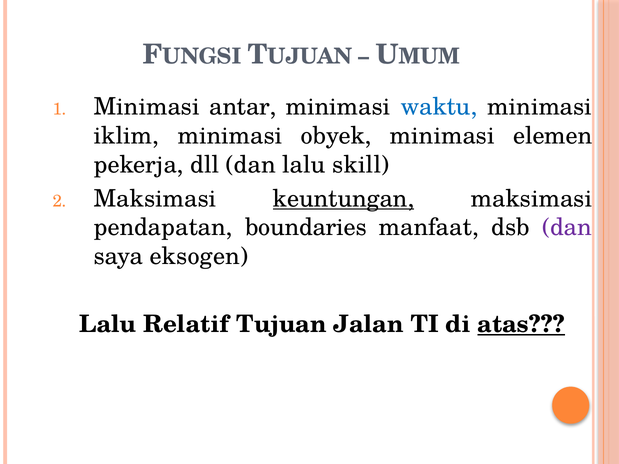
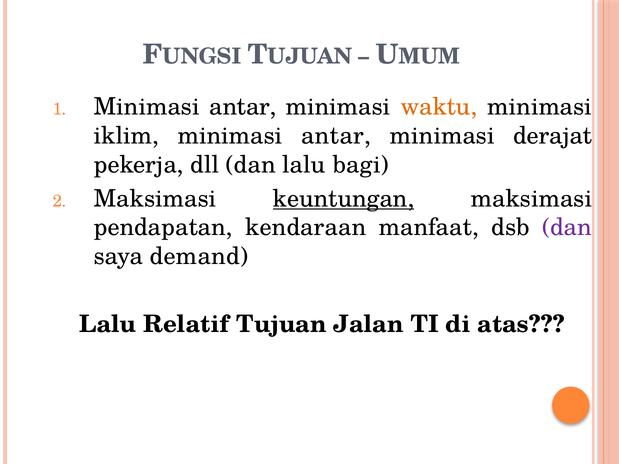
waktu colour: blue -> orange (439, 107)
obyek: obyek -> antar (336, 136)
elemen: elemen -> derajat (553, 136)
skill: skill -> bagi (361, 165)
boundaries: boundaries -> kendaraan (306, 228)
eksogen: eksogen -> demand (199, 257)
atas underline: present -> none (521, 325)
